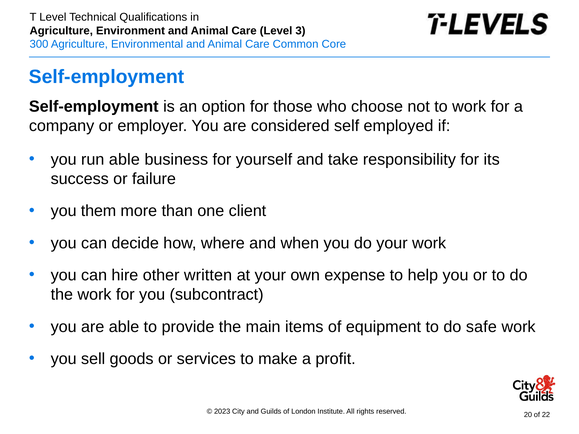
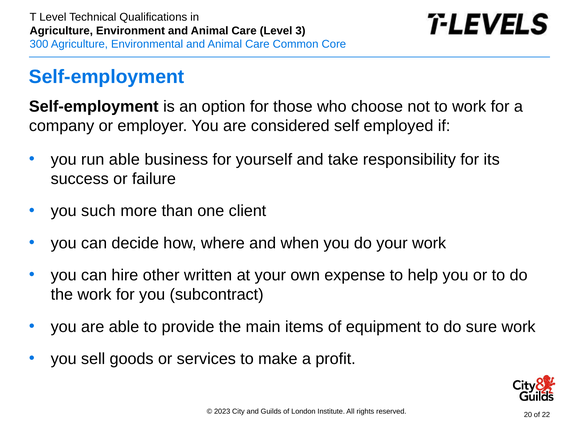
them: them -> such (98, 211)
safe: safe -> sure (481, 327)
